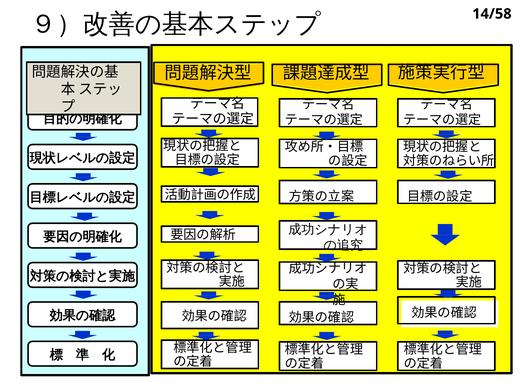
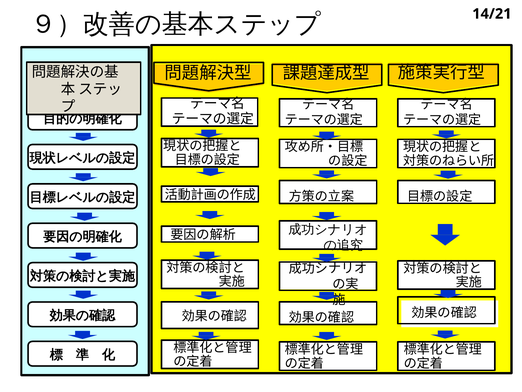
14/58: 14/58 -> 14/21 (492, 14)
